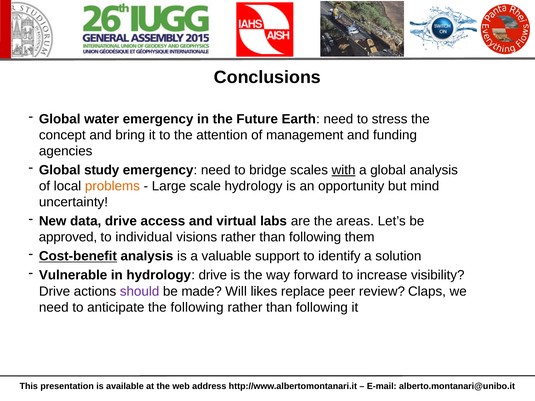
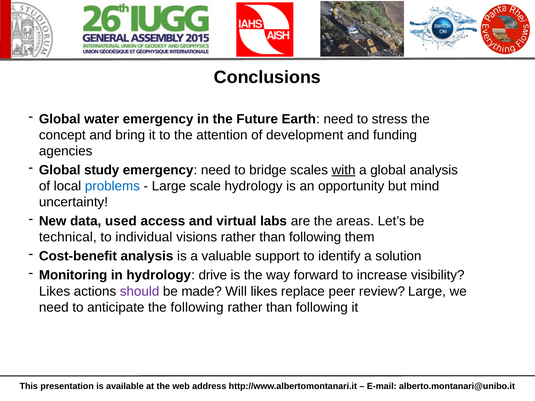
management: management -> development (305, 135)
problems colour: orange -> blue (112, 186)
data drive: drive -> used (121, 221)
approved: approved -> technical (68, 237)
Cost-benefit underline: present -> none (78, 256)
Vulnerable: Vulnerable -> Monitoring (73, 275)
Drive: Drive -> Likes (55, 291)
review Claps: Claps -> Large (427, 291)
